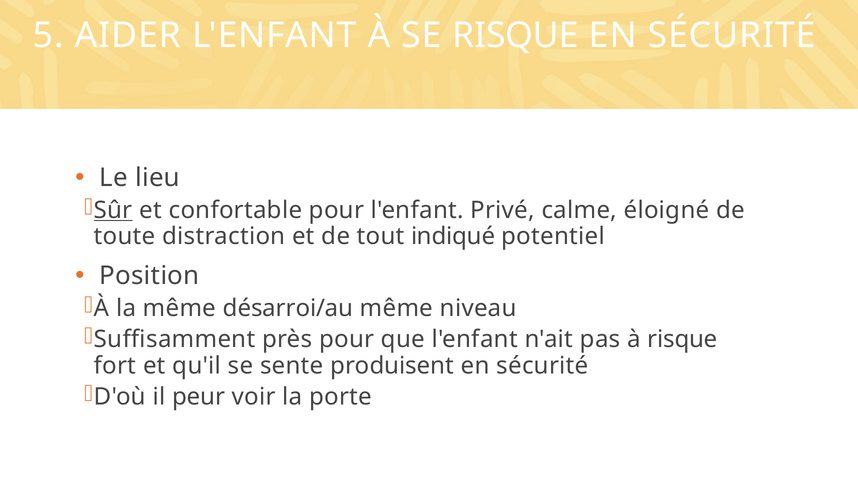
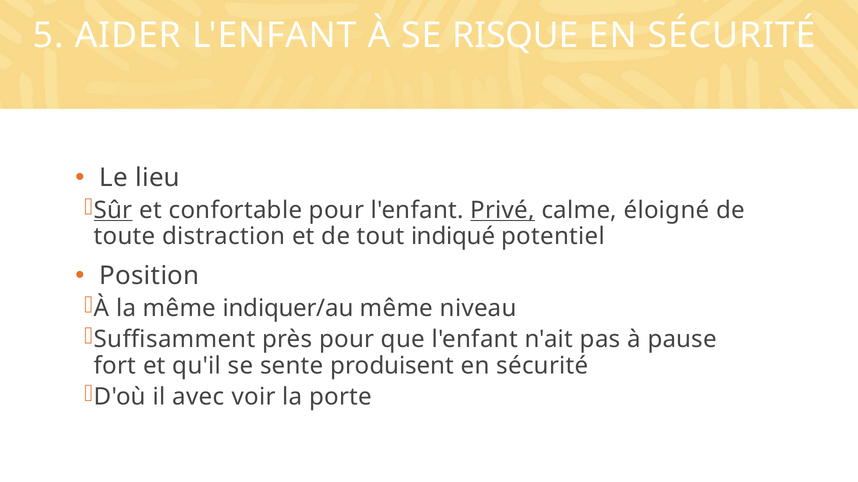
Privé underline: none -> present (503, 210)
désarroi/au: désarroi/au -> indiquer/au (288, 308)
à risque: risque -> pause (682, 340)
peur: peur -> avec (198, 398)
